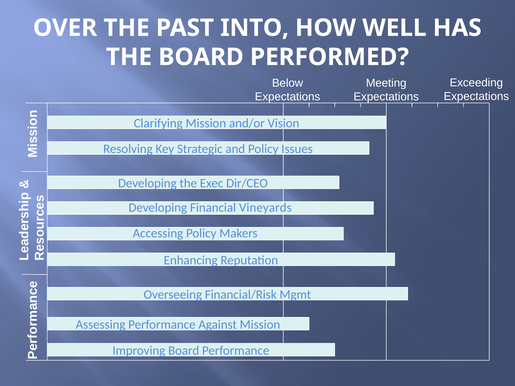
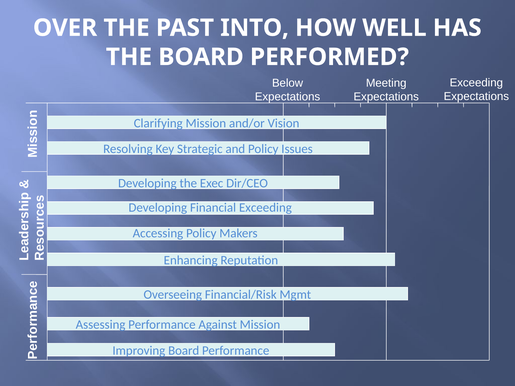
Financial Vineyards: Vineyards -> Exceeding (265, 208)
